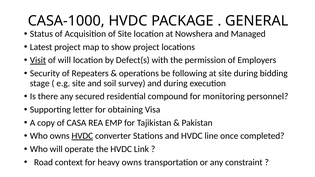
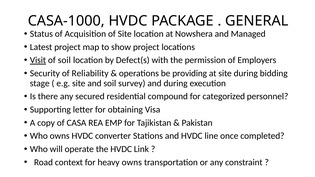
of will: will -> soil (64, 60)
Repeaters: Repeaters -> Reliability (90, 73)
following: following -> providing (190, 73)
monitoring: monitoring -> categorized (224, 97)
HVDC underline: present -> none (82, 136)
